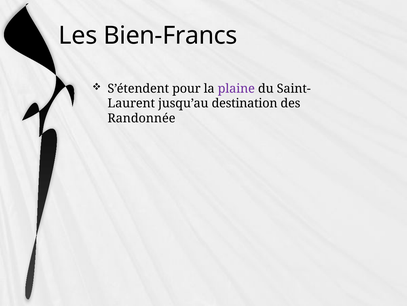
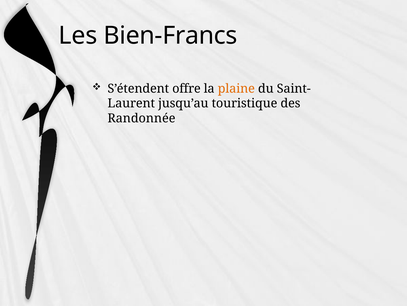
pour: pour -> offre (186, 88)
plaine colour: purple -> orange (236, 88)
destination: destination -> touristique (245, 103)
